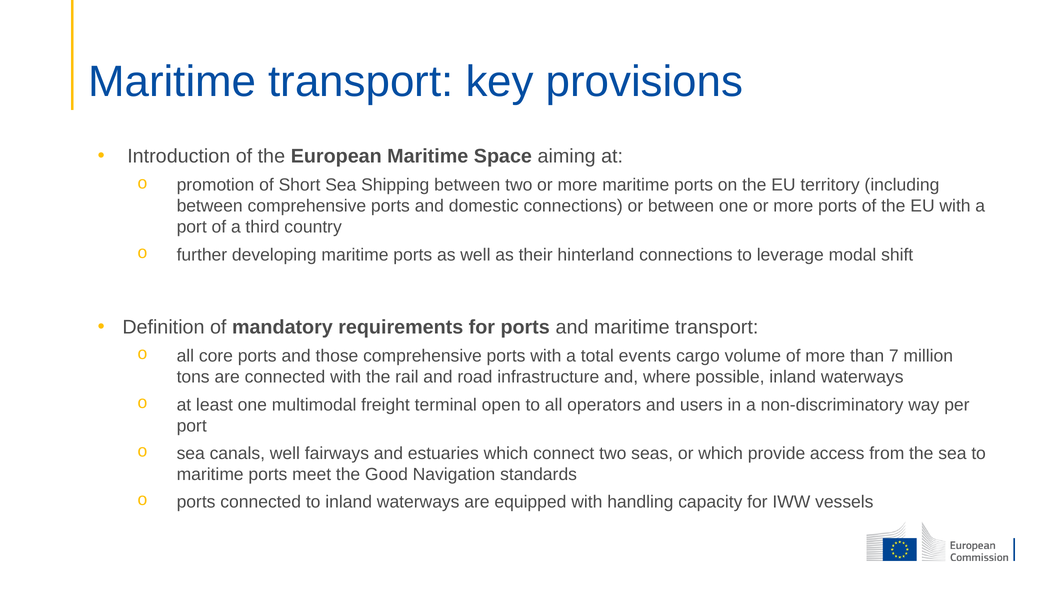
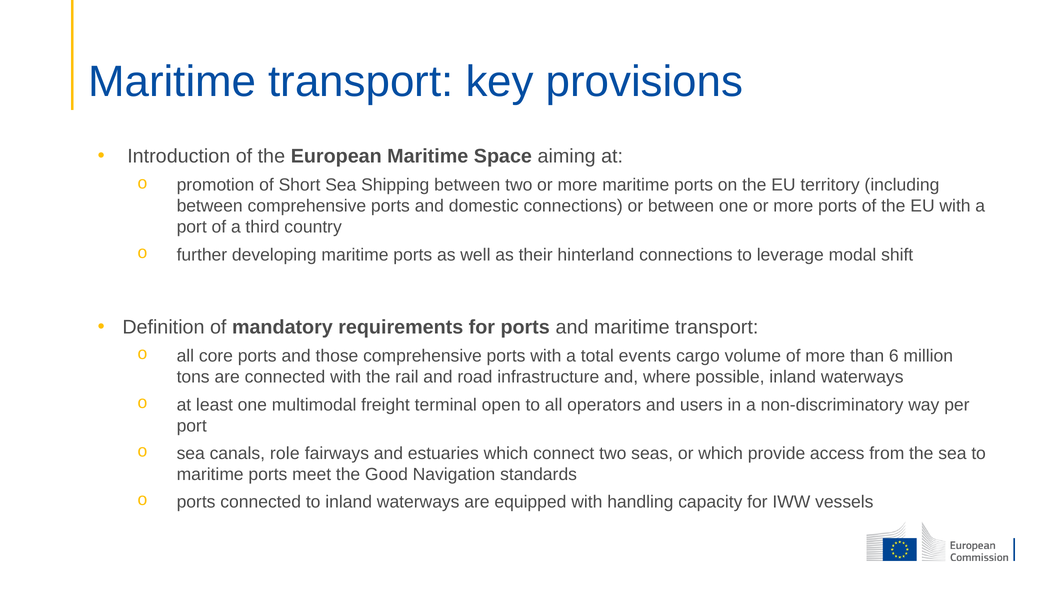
7: 7 -> 6 (894, 356)
canals well: well -> role (285, 454)
